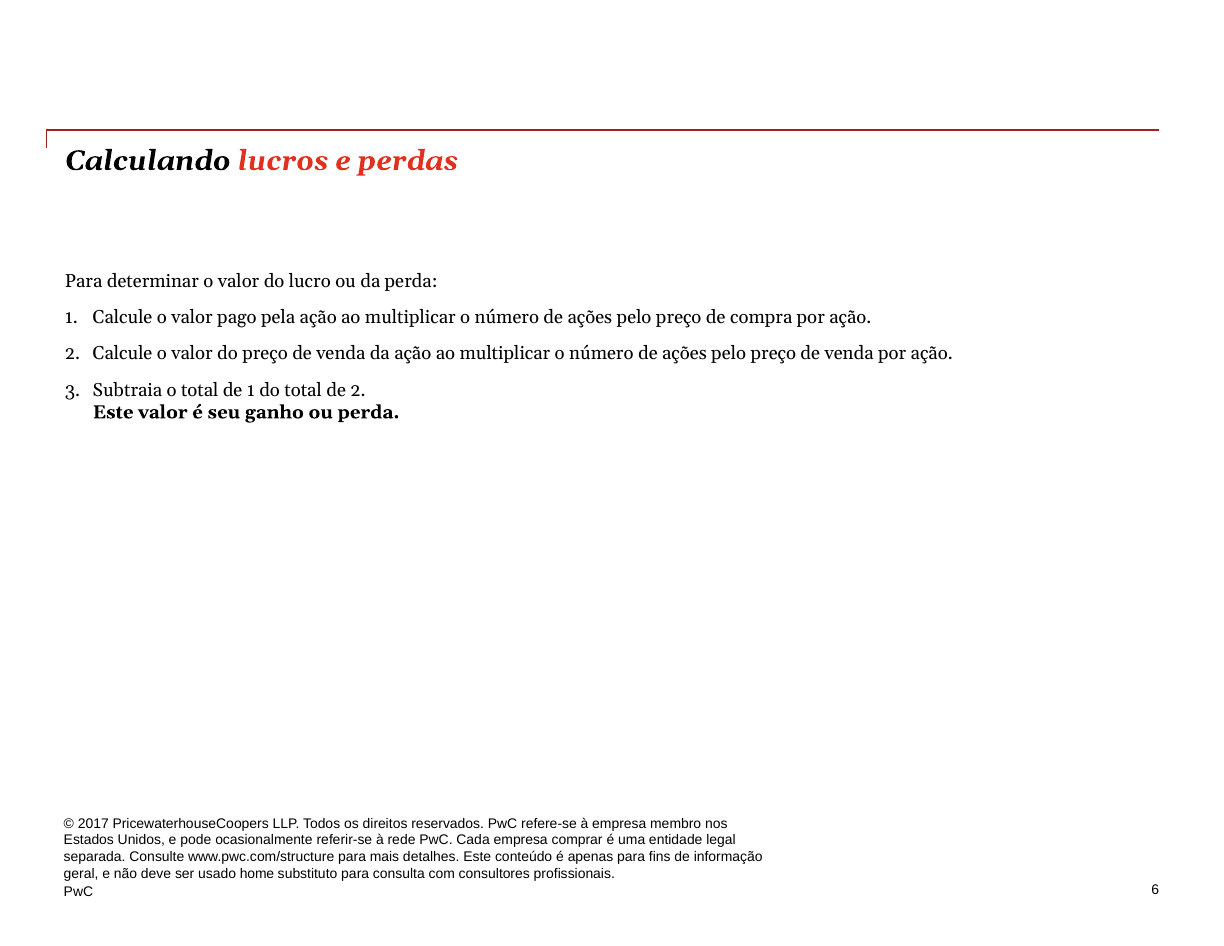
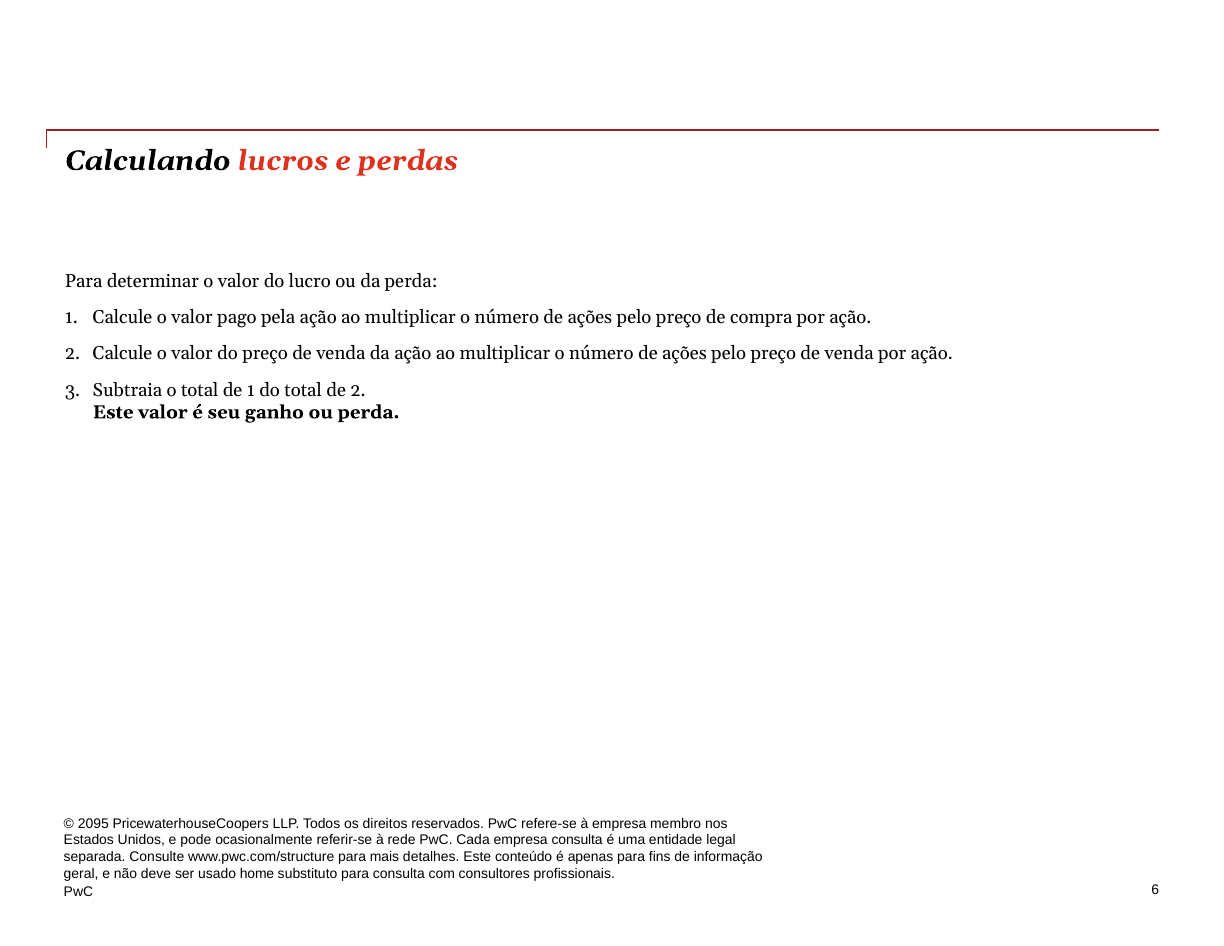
2017: 2017 -> 2095 (93, 823)
empresa comprar: comprar -> consulta (577, 840)
